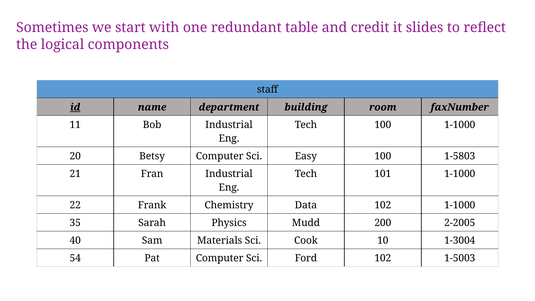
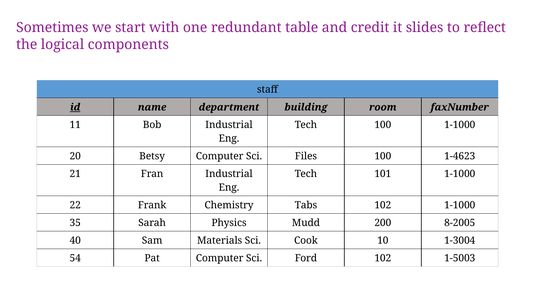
Easy: Easy -> Files (306, 156)
1-5803: 1-5803 -> 1-4623 (460, 156)
Data: Data -> Tabs (306, 205)
2-2005: 2-2005 -> 8-2005 (460, 223)
